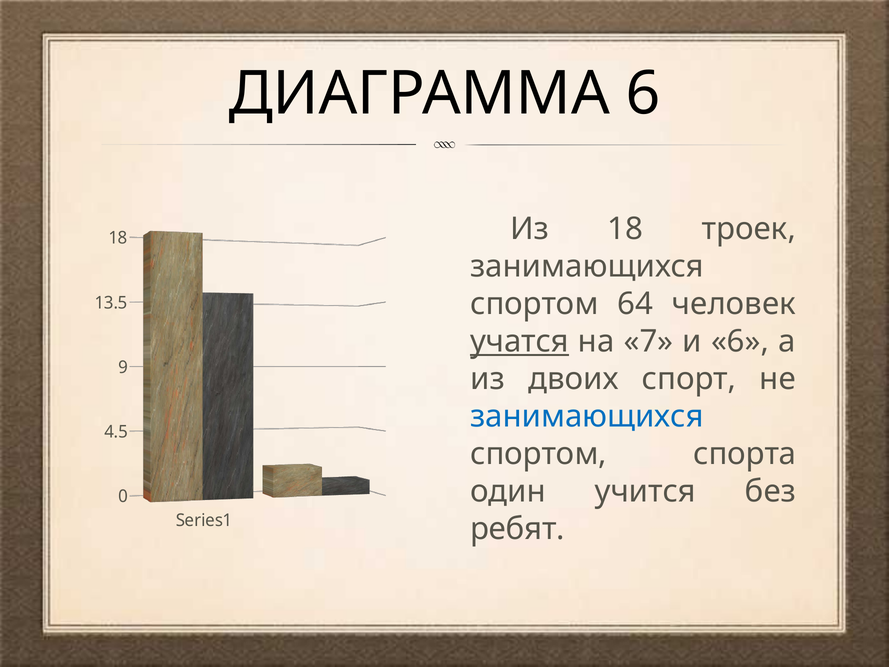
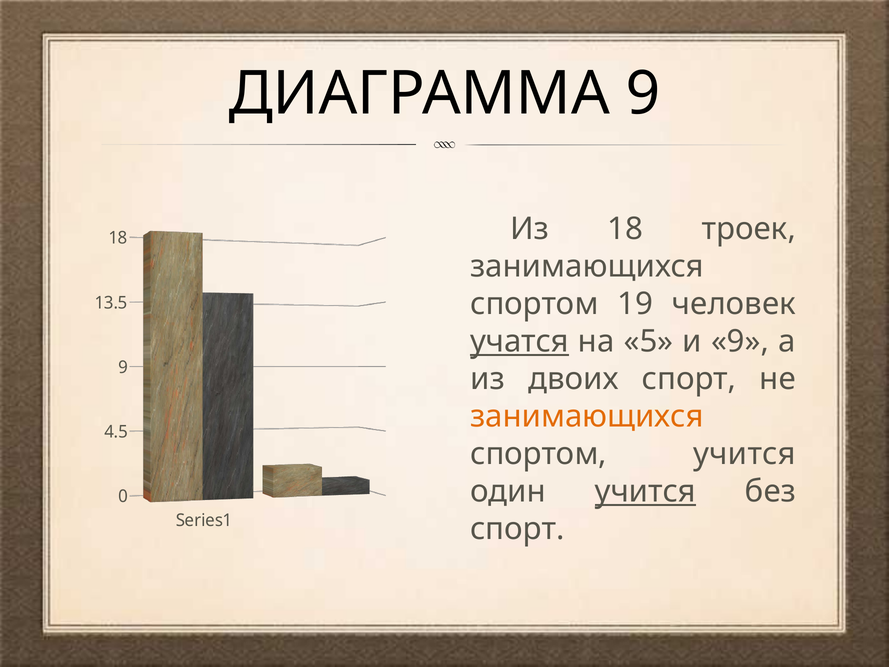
ДИАГРАММА 6: 6 -> 9 (643, 94)
64: 64 -> 19 (635, 304)
7: 7 -> 5 (649, 341)
и 6: 6 -> 9 (740, 341)
занимающихся colour: blue -> orange (587, 416)
спортом спорта: спорта -> учится (745, 454)
учится underline: none -> present (645, 491)
ребят: ребят -> спорт (517, 529)
